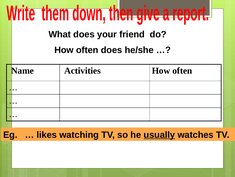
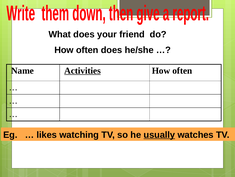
Activities underline: none -> present (83, 70)
